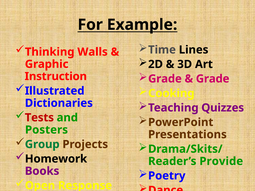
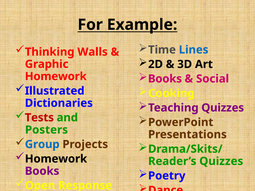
Lines colour: black -> blue (194, 50)
Grade: Grade -> Books (165, 79)
Grade: Grade -> Social (213, 79)
Instruction: Instruction -> Homework (56, 76)
Group colour: green -> blue (42, 145)
Provide: Provide -> Quizzes (221, 161)
